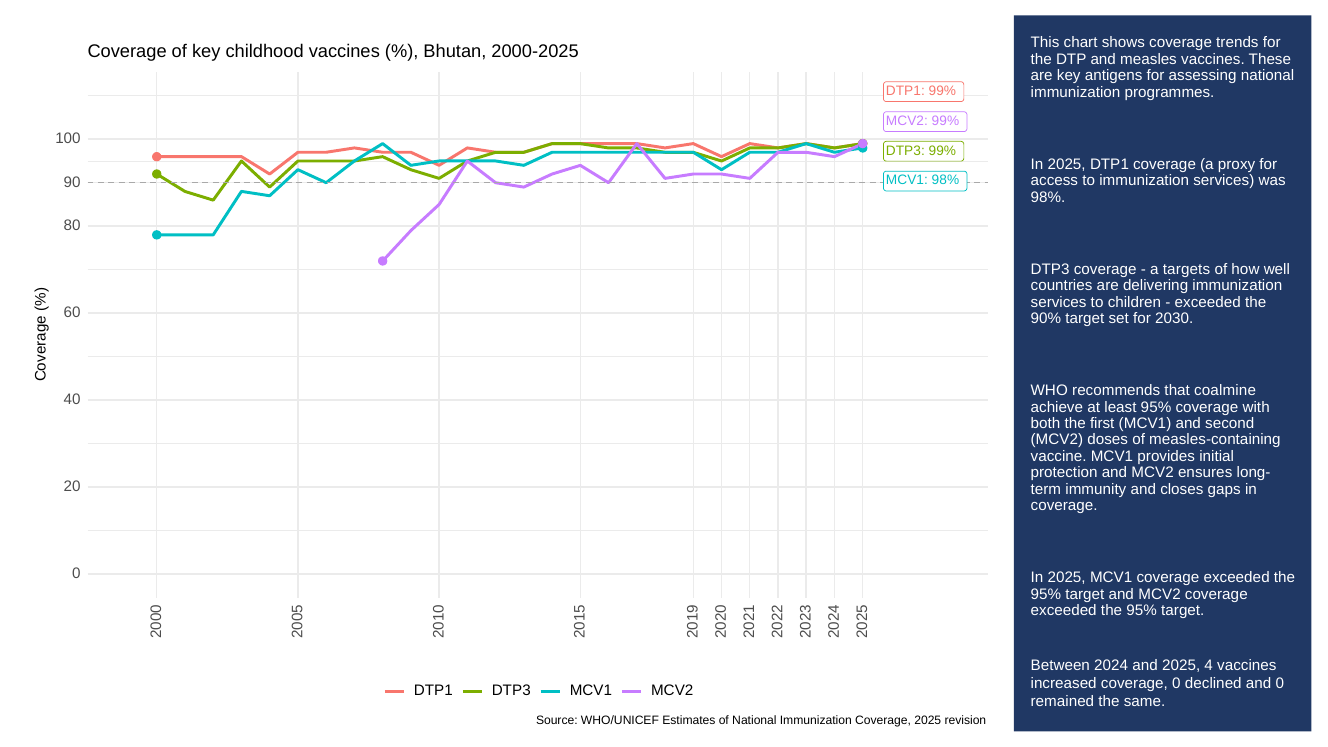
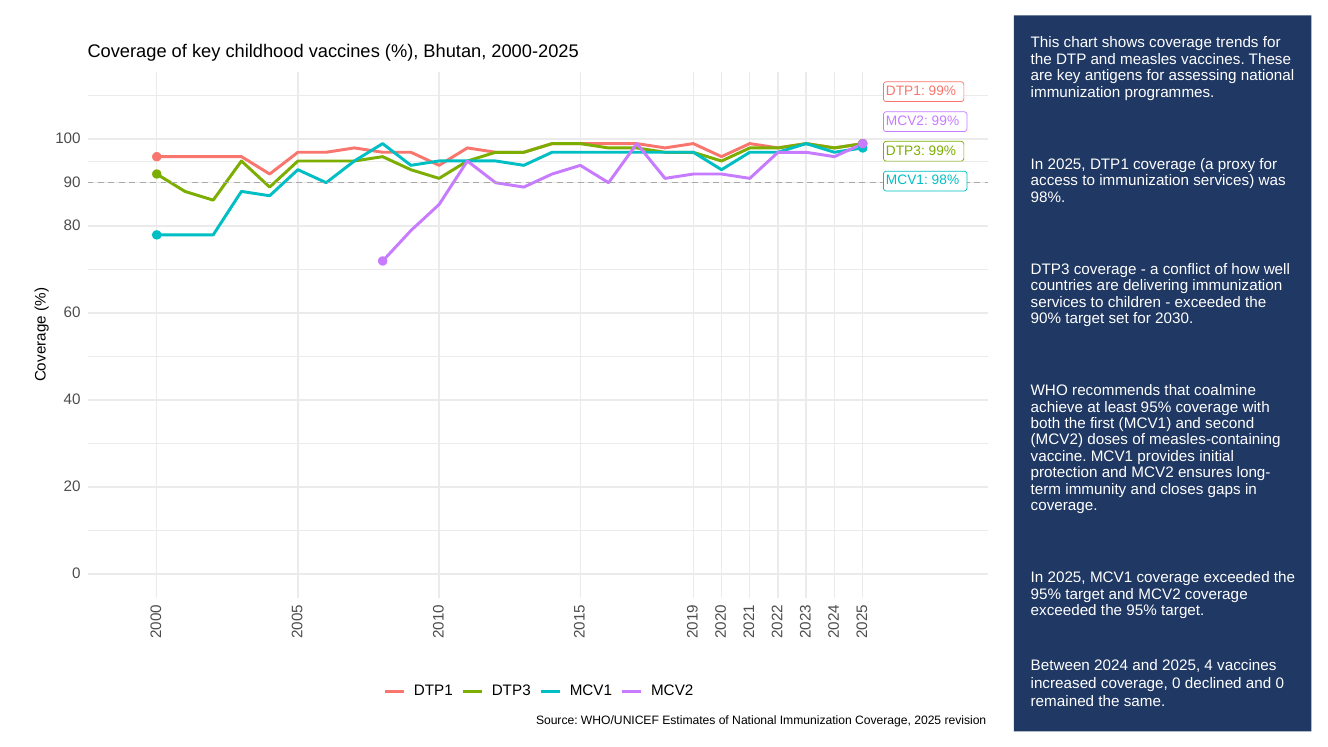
targets: targets -> conflict (1187, 269)
